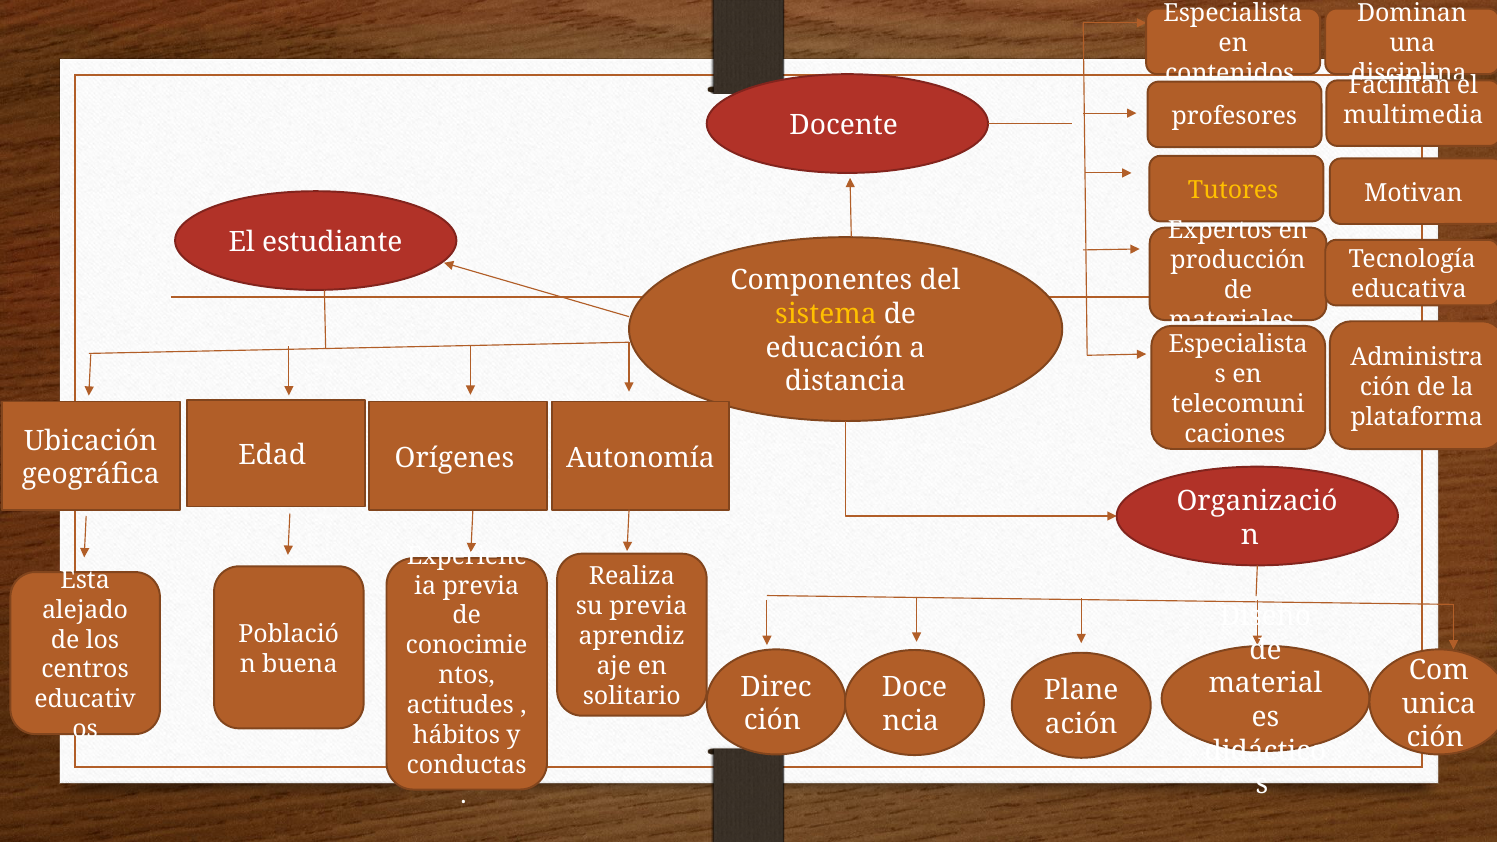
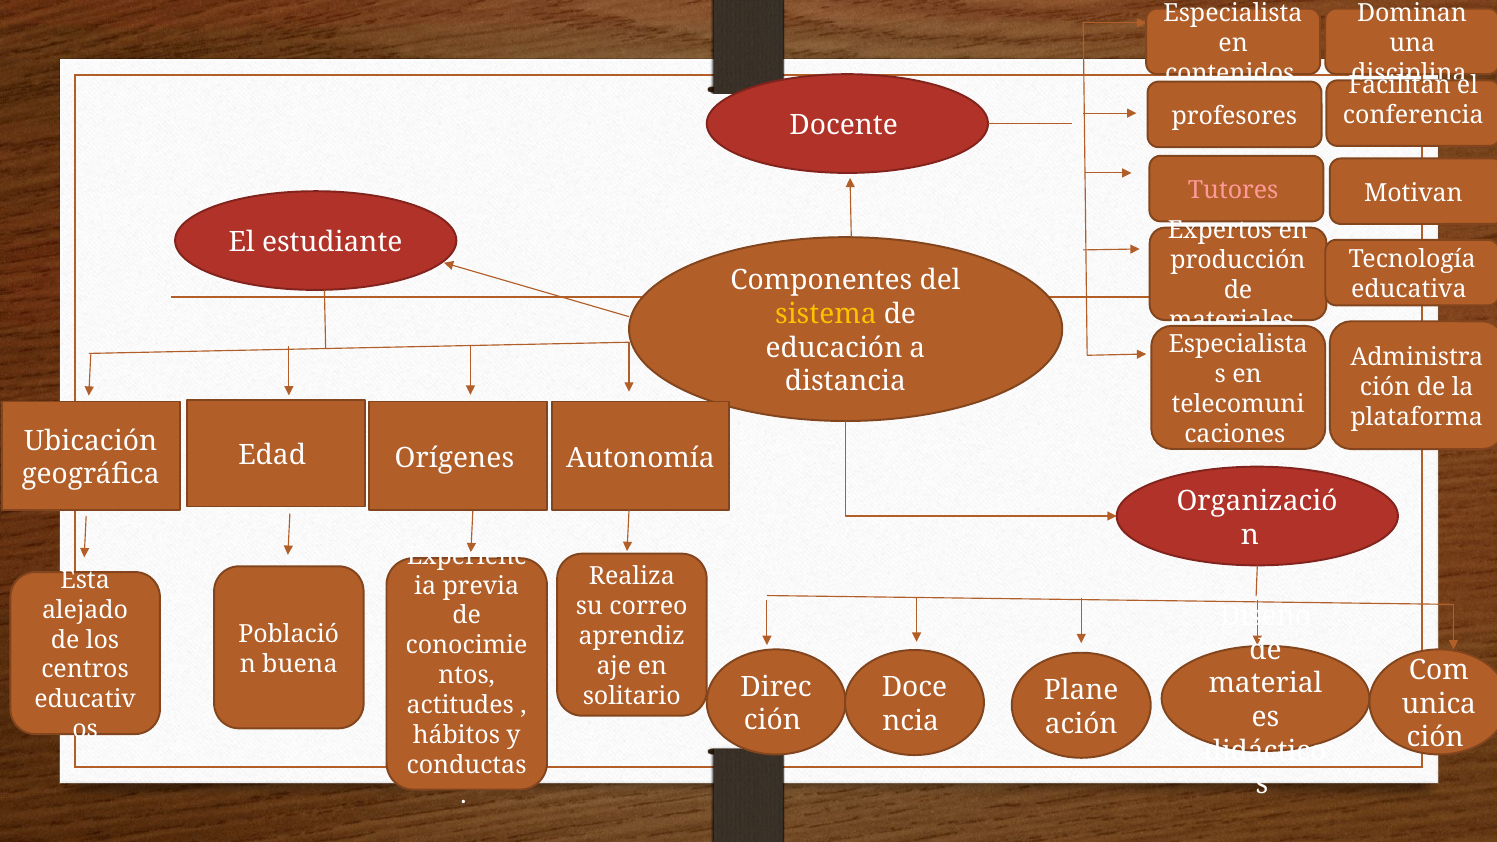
multimedia: multimedia -> conferencia (1413, 115)
Tutores colour: yellow -> pink (1233, 190)
su previa: previa -> correo (648, 606)
